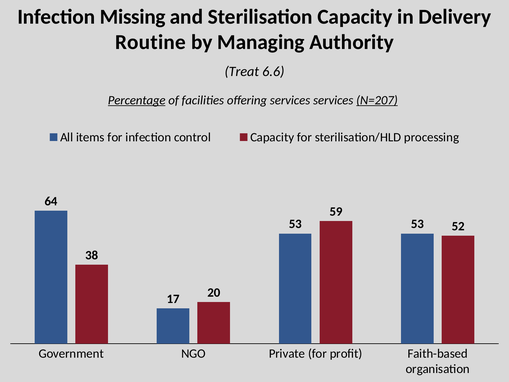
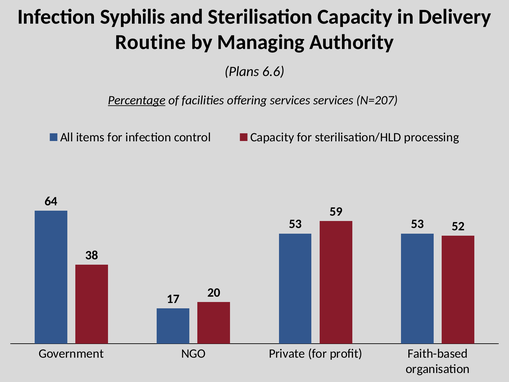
Missing: Missing -> Syphilis (133, 17)
Treat: Treat -> Plans (242, 71)
N=207 underline: present -> none (377, 100)
